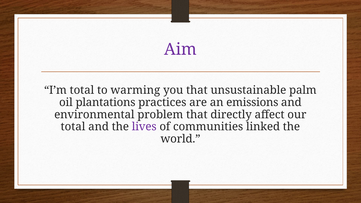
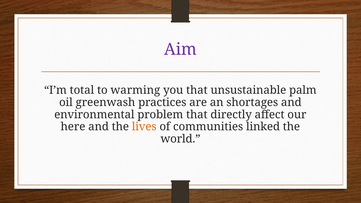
plantations: plantations -> greenwash (105, 102)
emissions: emissions -> shortages (252, 102)
total: total -> here (73, 127)
lives colour: purple -> orange (144, 127)
